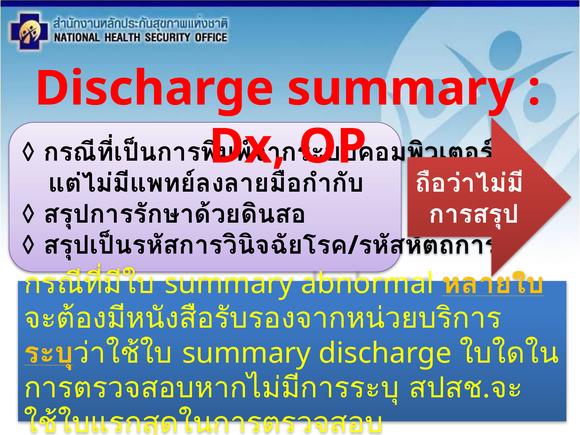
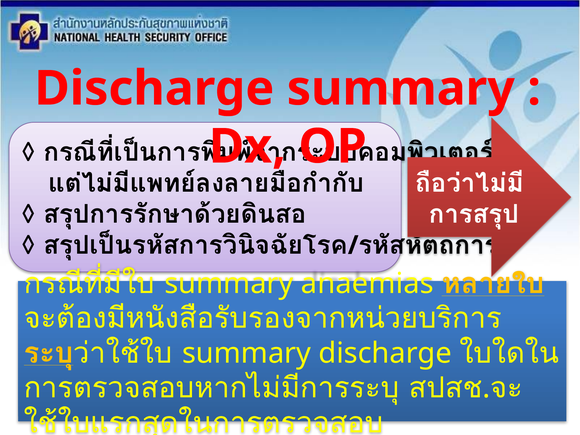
abnormal: abnormal -> anaemias (367, 284)
